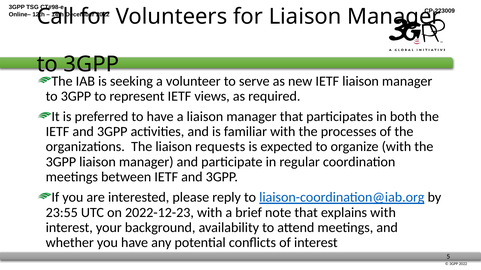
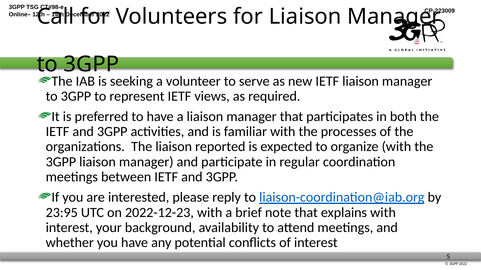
requests: requests -> reported (220, 147)
23:55: 23:55 -> 23:95 (62, 213)
